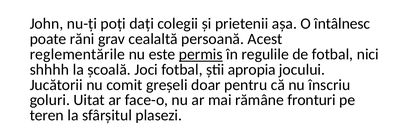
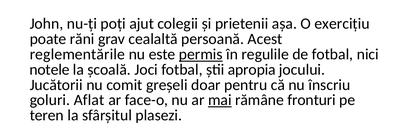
dați: dați -> ajut (142, 24)
întâlnesc: întâlnesc -> exercițiu (342, 24)
shhhh: shhhh -> notele (50, 70)
Uitat: Uitat -> Aflat (89, 100)
mai underline: none -> present (220, 100)
